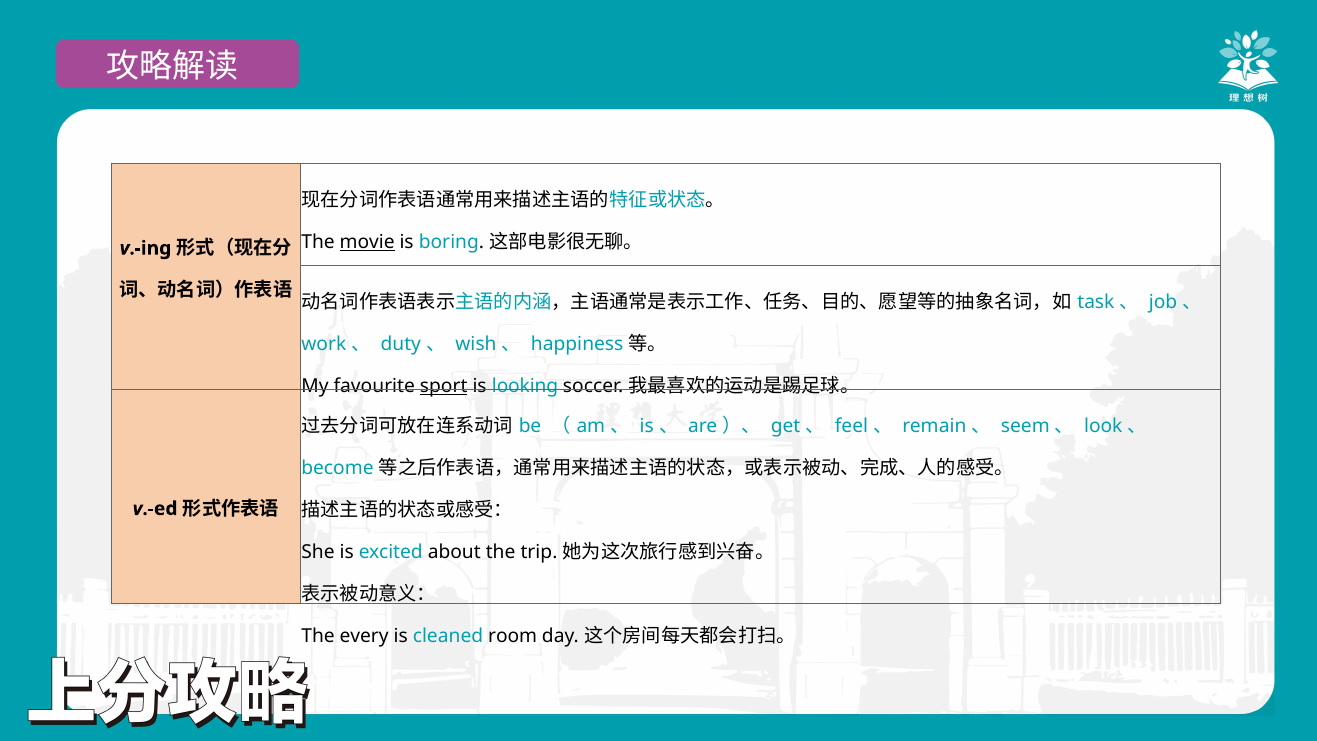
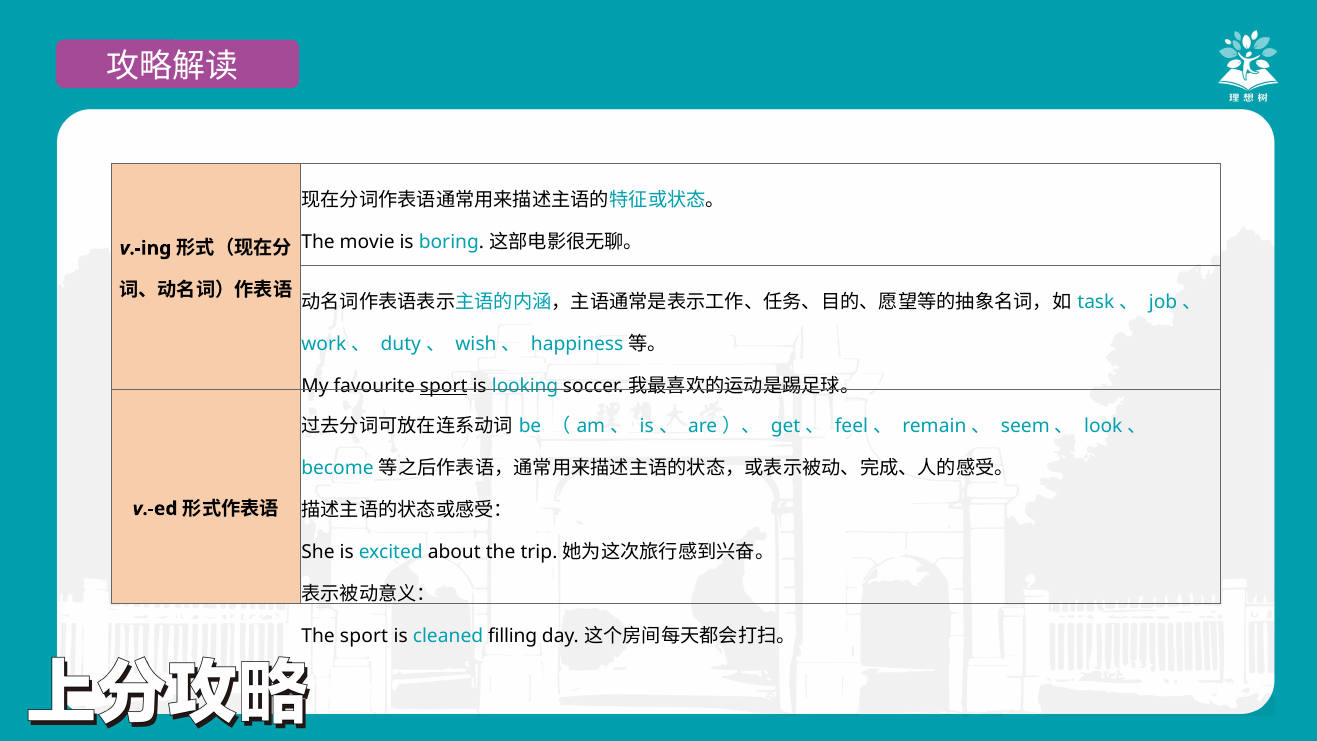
movie underline: present -> none (367, 243)
The every: every -> sport (364, 636)
room: room -> filling (513, 636)
